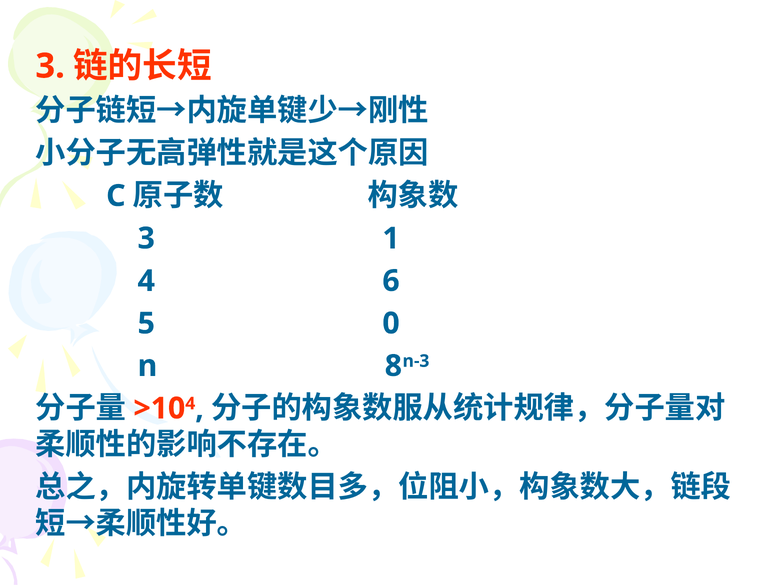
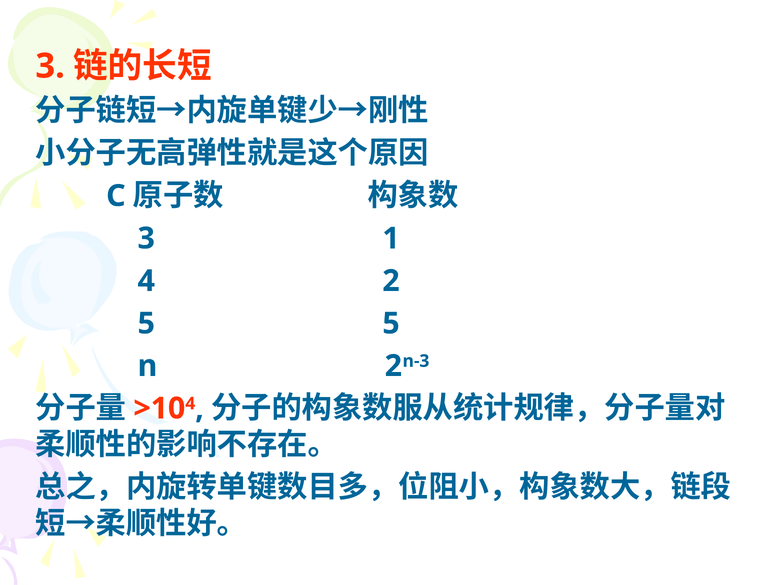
4 6: 6 -> 2 (391, 281)
5 0: 0 -> 5 (391, 323)
n 8: 8 -> 2 (393, 365)
